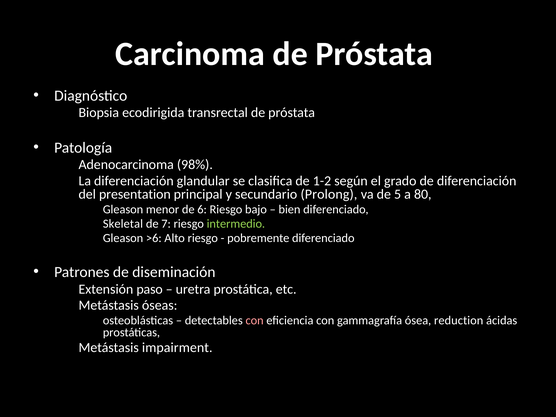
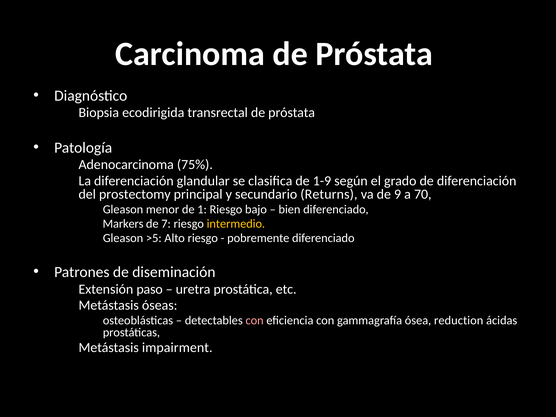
98%: 98% -> 75% (195, 165)
1-2: 1-2 -> 1-9 (322, 181)
presentation: presentation -> prostectomy (135, 194)
Prolong: Prolong -> Returns (329, 194)
5: 5 -> 9 (398, 194)
80: 80 -> 70 (423, 194)
6: 6 -> 1 (202, 209)
Skeletal: Skeletal -> Markers (123, 224)
intermedio colour: light green -> yellow (236, 224)
>6: >6 -> >5 (154, 238)
